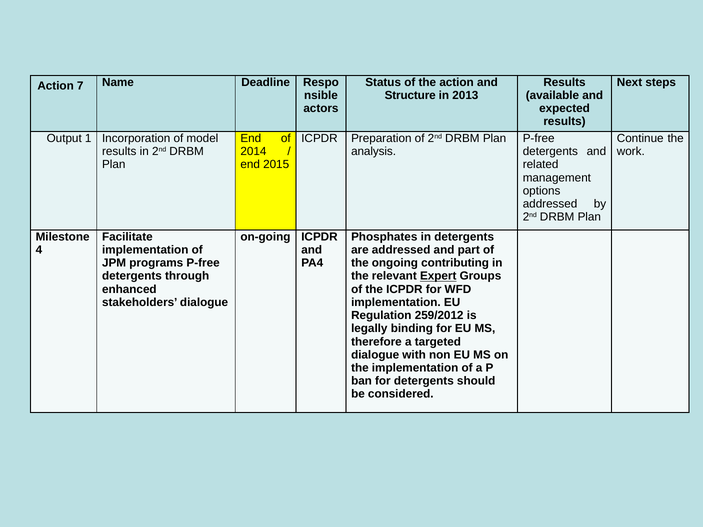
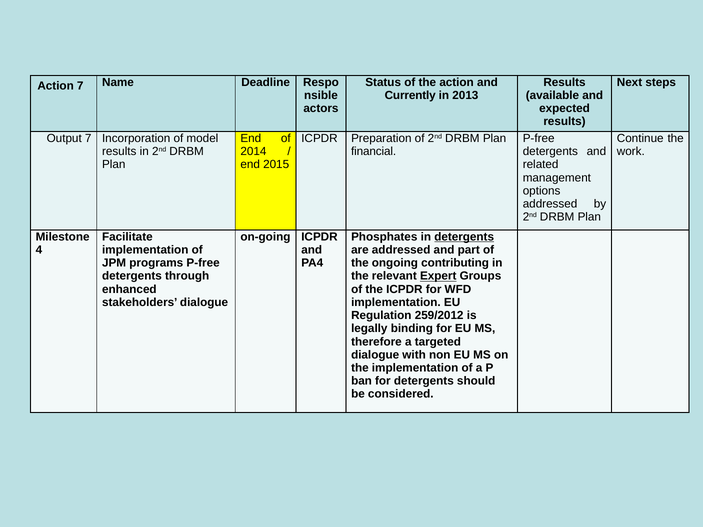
Structure: Structure -> Currently (410, 95)
Output 1: 1 -> 7 (88, 138)
analysis: analysis -> financial (374, 152)
detergents underline: none -> present (464, 237)
